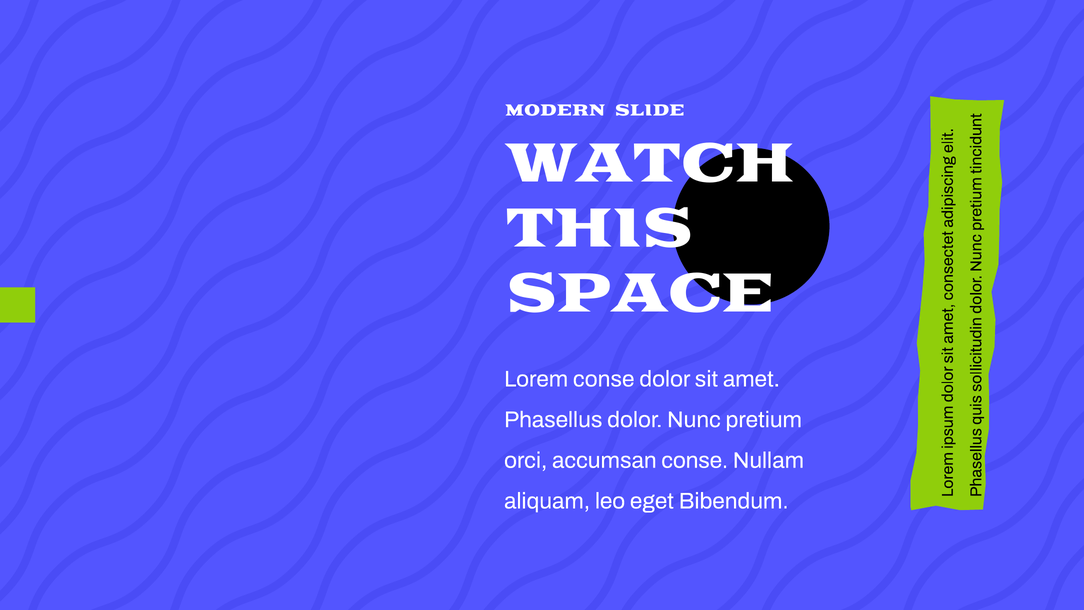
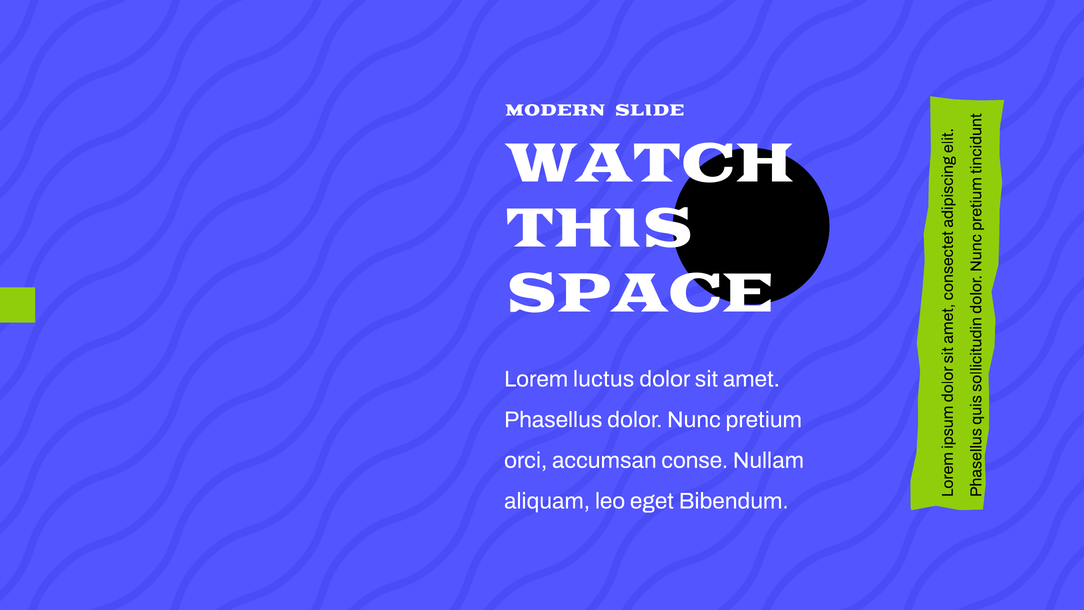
Lorem conse: conse -> luctus (604, 379)
